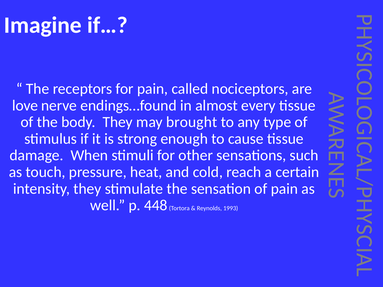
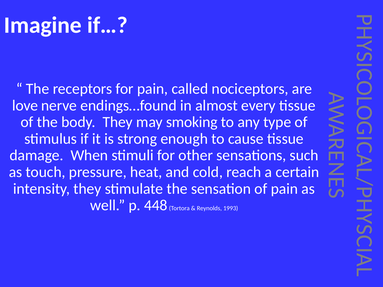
brought: brought -> smoking (192, 122)
